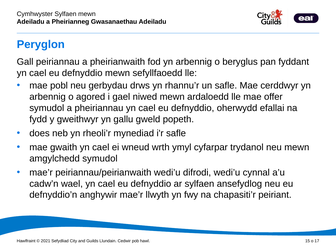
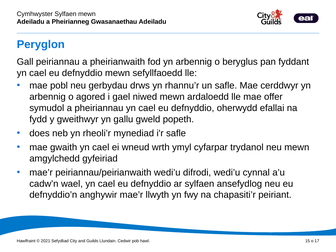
amgylchedd symudol: symudol -> gyfeiriad (100, 158)
